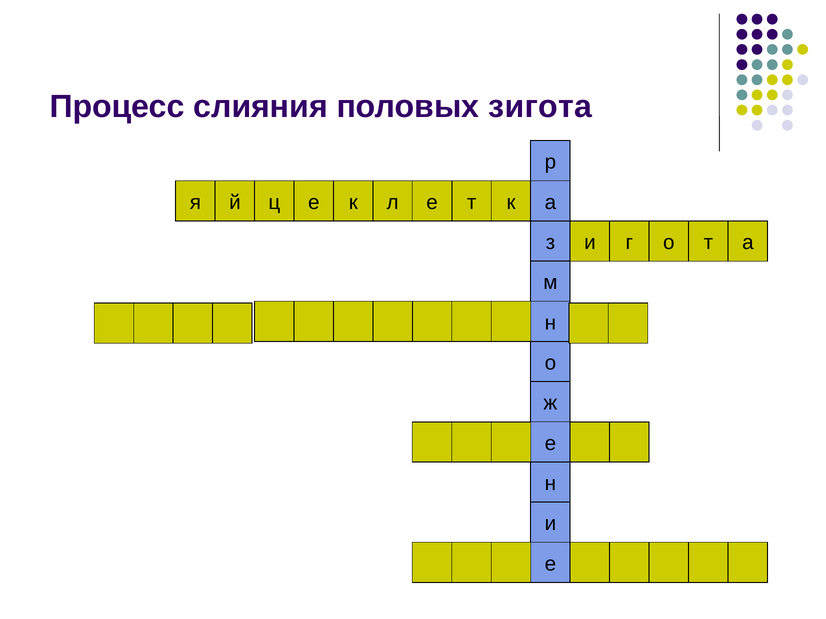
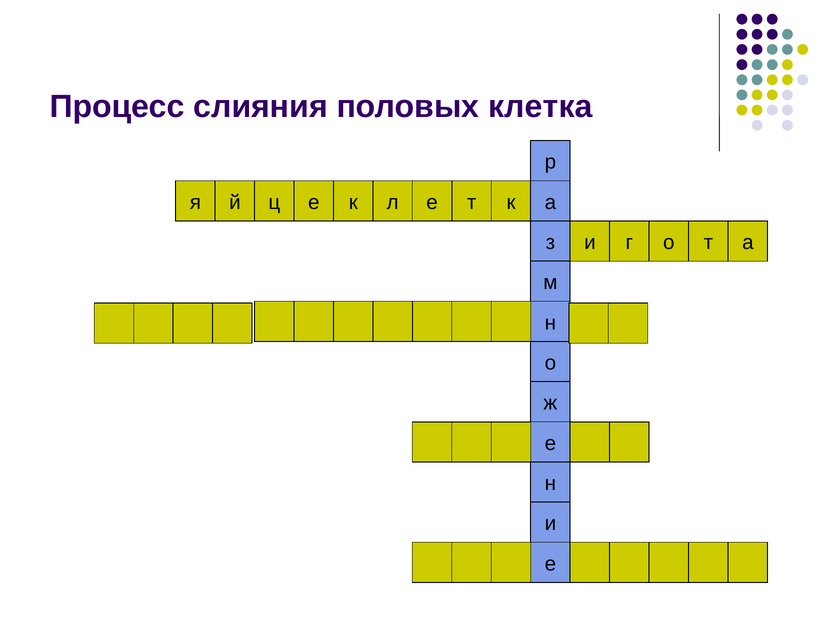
зигота: зигота -> клетка (540, 107)
